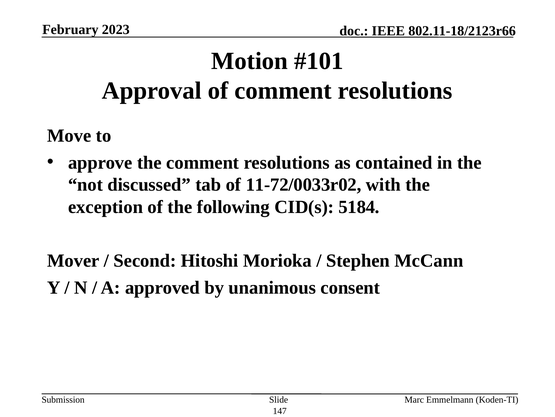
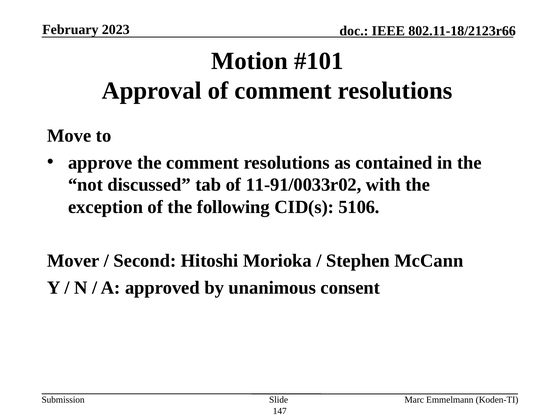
11-72/0033r02: 11-72/0033r02 -> 11-91/0033r02 (304, 184)
5184: 5184 -> 5106 (359, 207)
